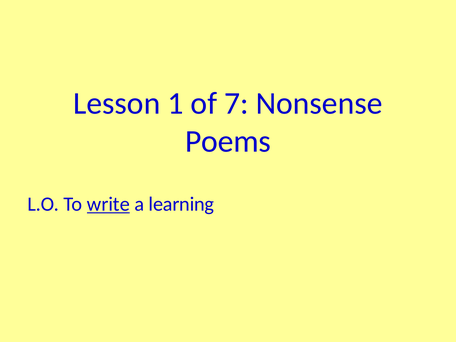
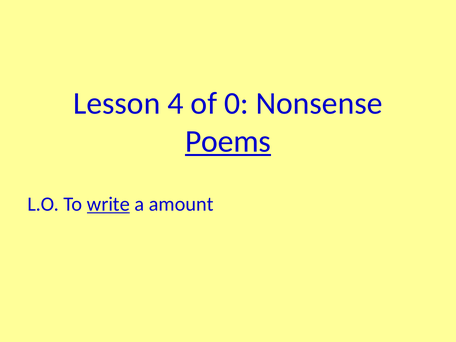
1: 1 -> 4 (175, 103)
7: 7 -> 0 (236, 103)
Poems underline: none -> present (228, 141)
learning: learning -> amount (181, 204)
